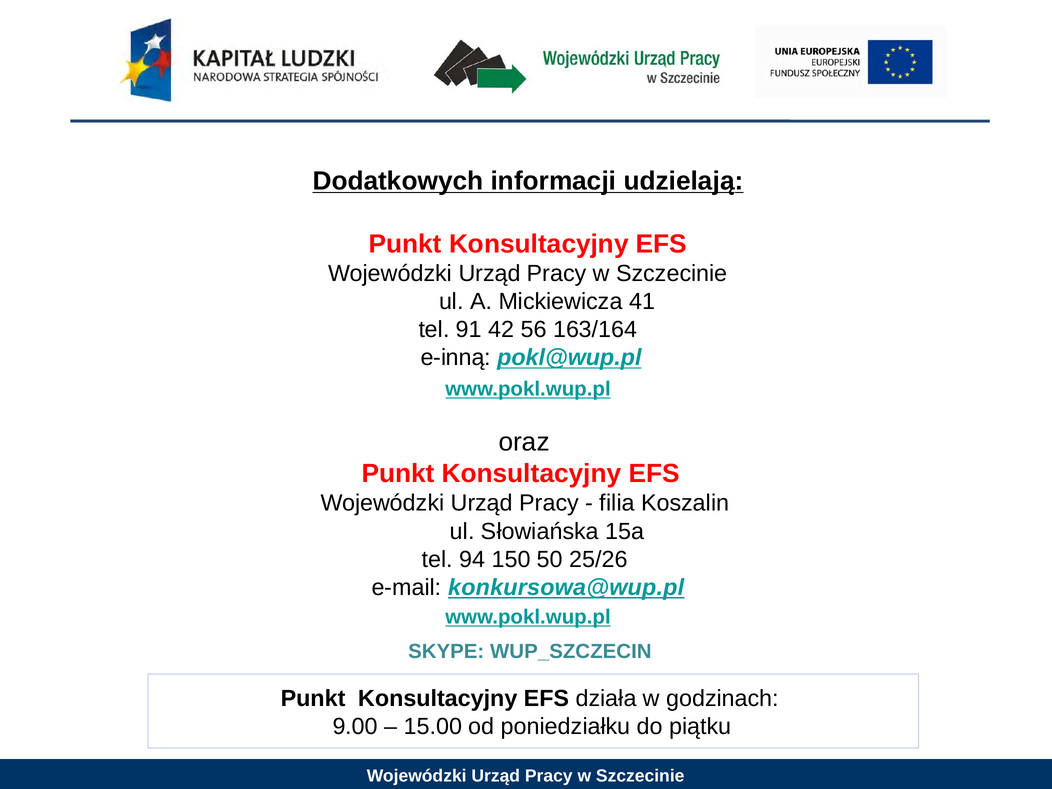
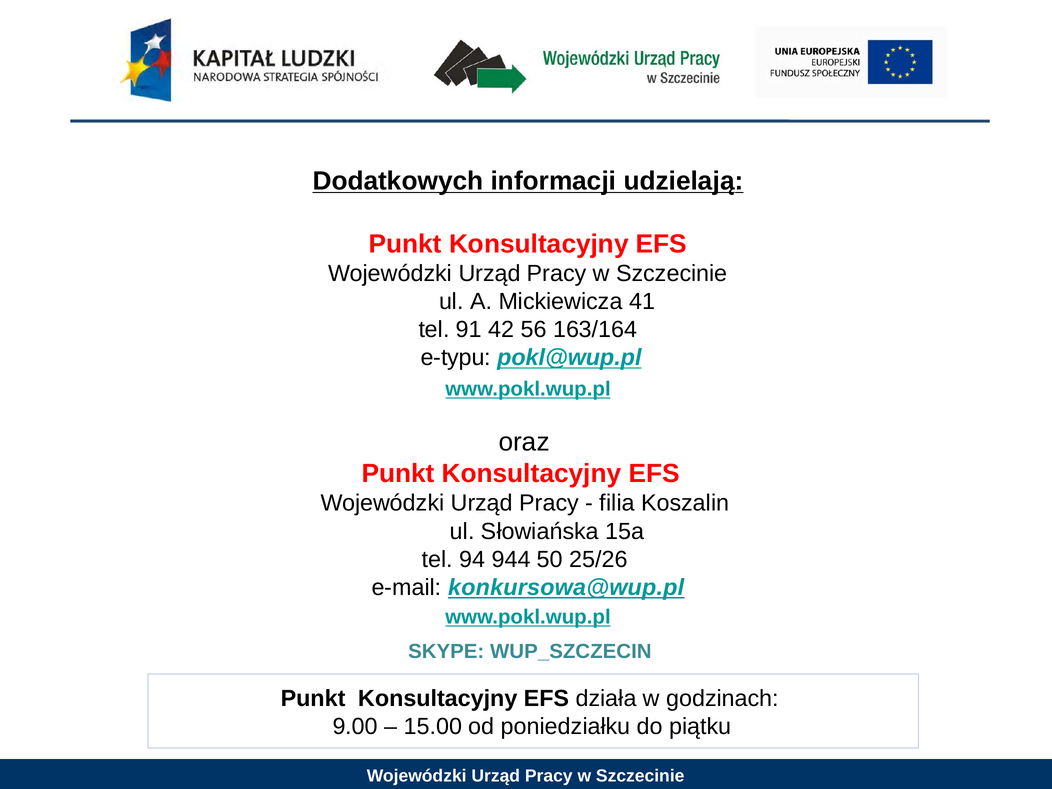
e-inną: e-inną -> e-typu (456, 358)
150: 150 -> 944 (511, 559)
